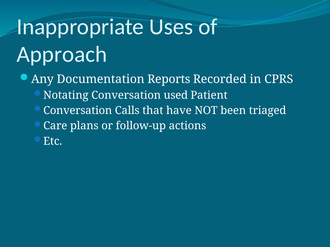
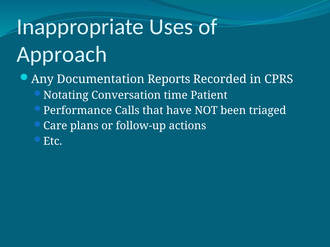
used: used -> time (176, 95)
Conversation: Conversation -> Performance (78, 111)
